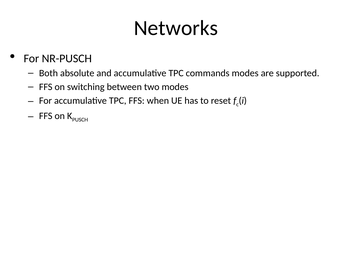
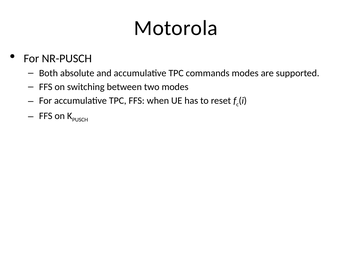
Networks: Networks -> Motorola (176, 28)
